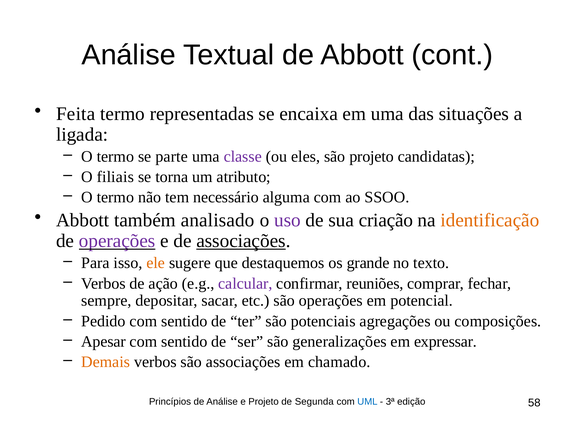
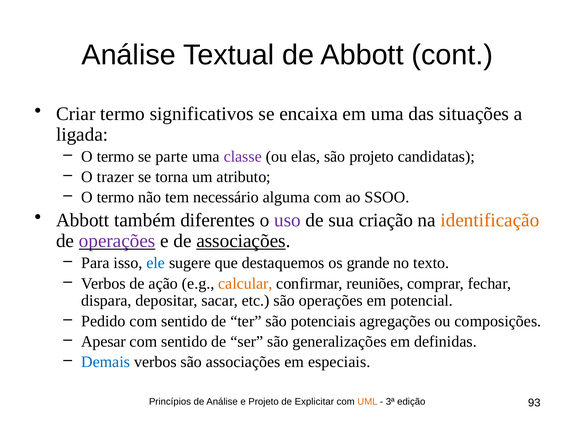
Feita: Feita -> Criar (76, 114)
representadas: representadas -> significativos (202, 114)
eles: eles -> elas (306, 157)
filiais: filiais -> trazer (115, 177)
analisado: analisado -> diferentes (218, 220)
ele colour: orange -> blue (156, 263)
calcular colour: purple -> orange (245, 284)
sempre: sempre -> dispara (106, 301)
expressar: expressar -> definidas (445, 342)
Demais colour: orange -> blue (106, 362)
chamado: chamado -> especiais (339, 362)
Segunda: Segunda -> Explicitar (314, 402)
UML colour: blue -> orange (367, 402)
58: 58 -> 93 (534, 403)
